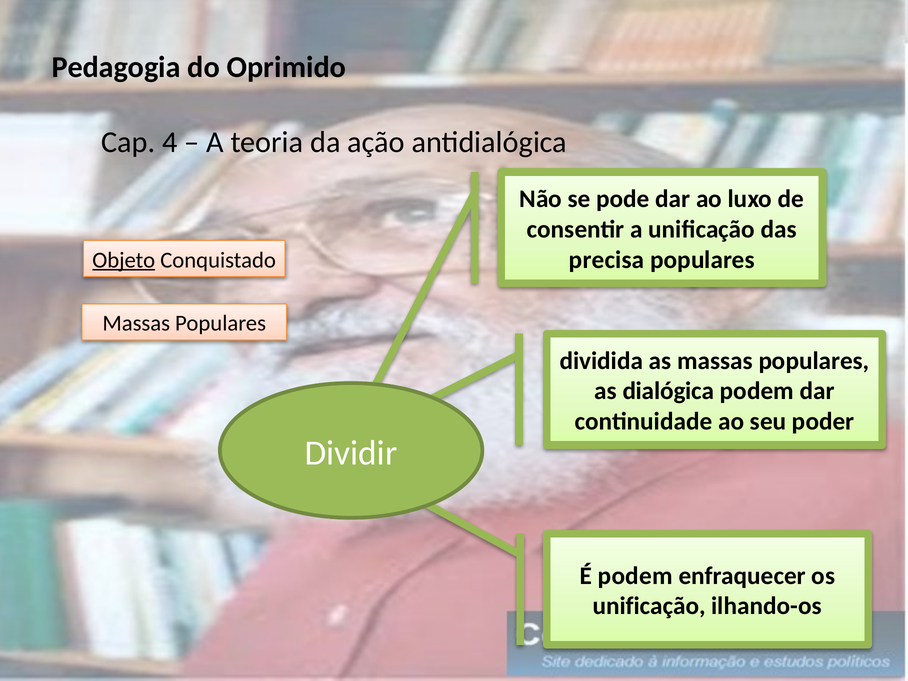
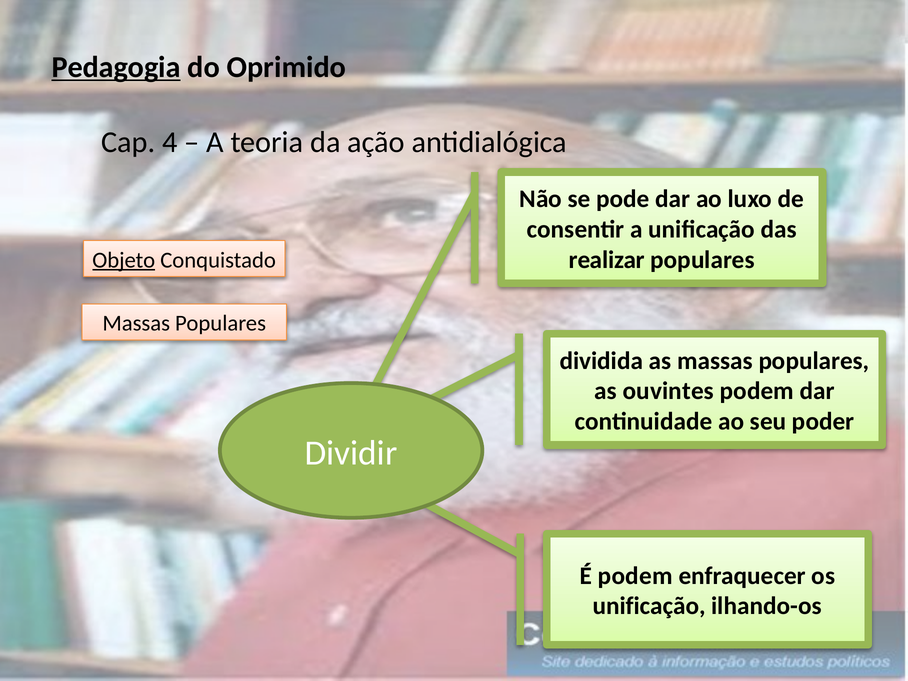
Pedagogia underline: none -> present (116, 67)
precisa: precisa -> realizar (607, 260)
dialógica: dialógica -> ouvintes (668, 391)
